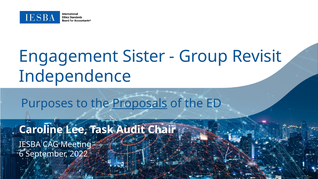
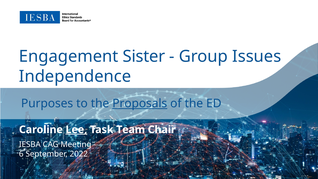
Revisit: Revisit -> Issues (257, 56)
Lee underline: none -> present (76, 130)
Audit: Audit -> Team (131, 130)
